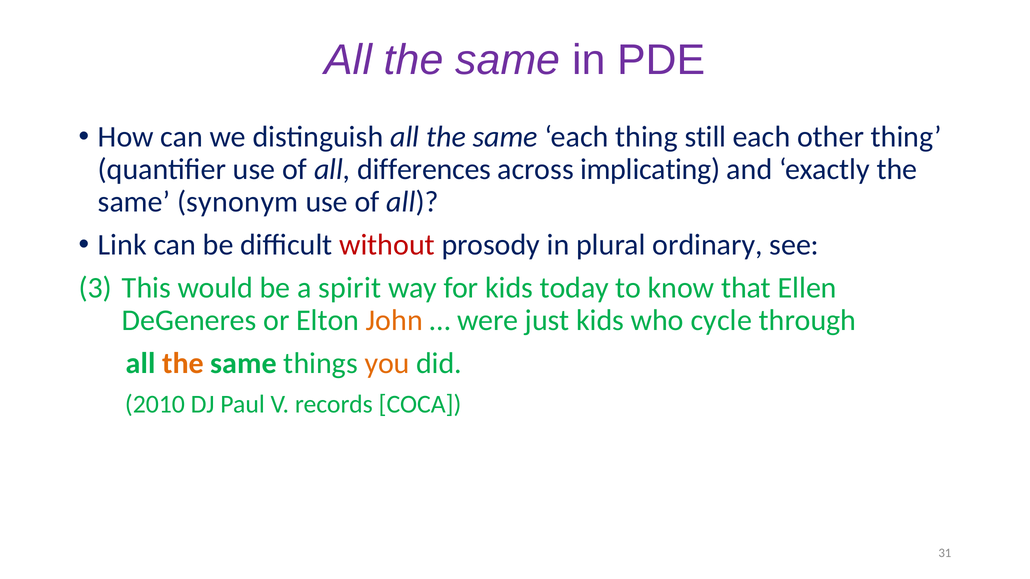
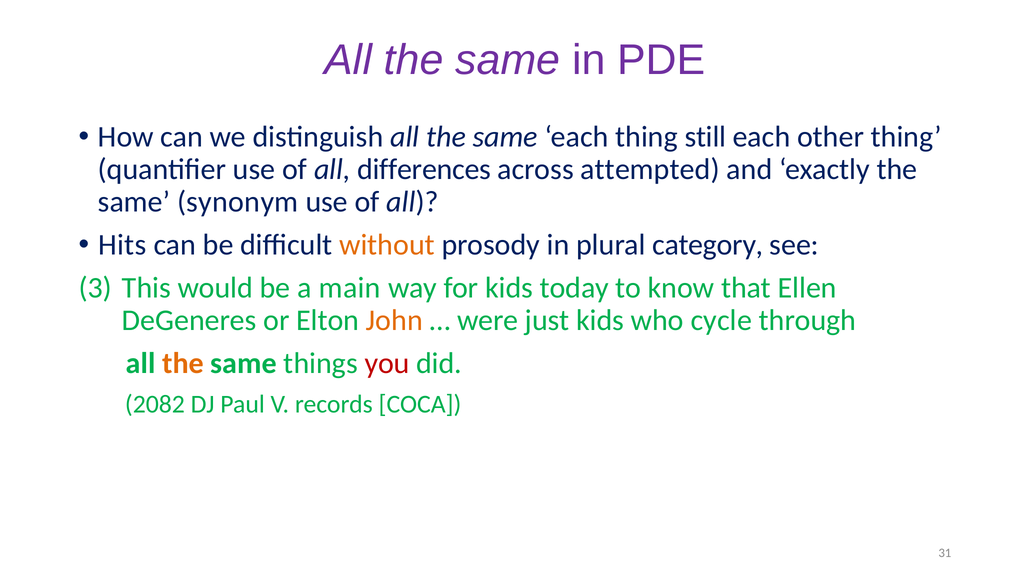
implicating: implicating -> attempted (650, 170)
Link: Link -> Hits (122, 245)
without colour: red -> orange (387, 245)
ordinary: ordinary -> category (708, 245)
spirit: spirit -> main (350, 288)
you colour: orange -> red (387, 364)
2010: 2010 -> 2082 (155, 405)
